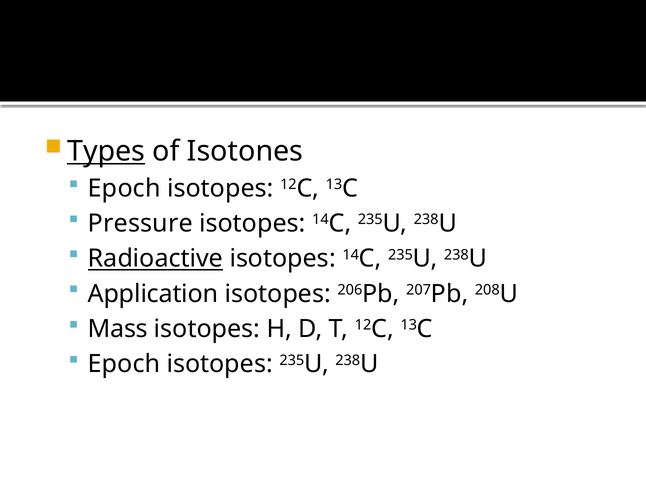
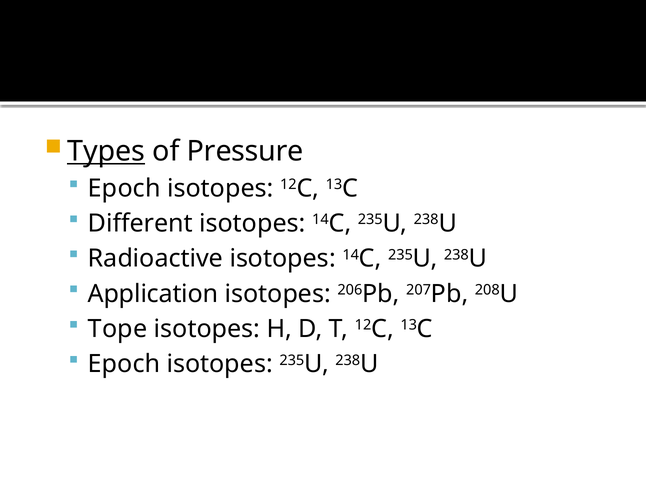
Isotones: Isotones -> Pressure (245, 151)
Pressure: Pressure -> Different (140, 223)
Radioactive underline: present -> none (155, 258)
Mass: Mass -> Tope (118, 329)
